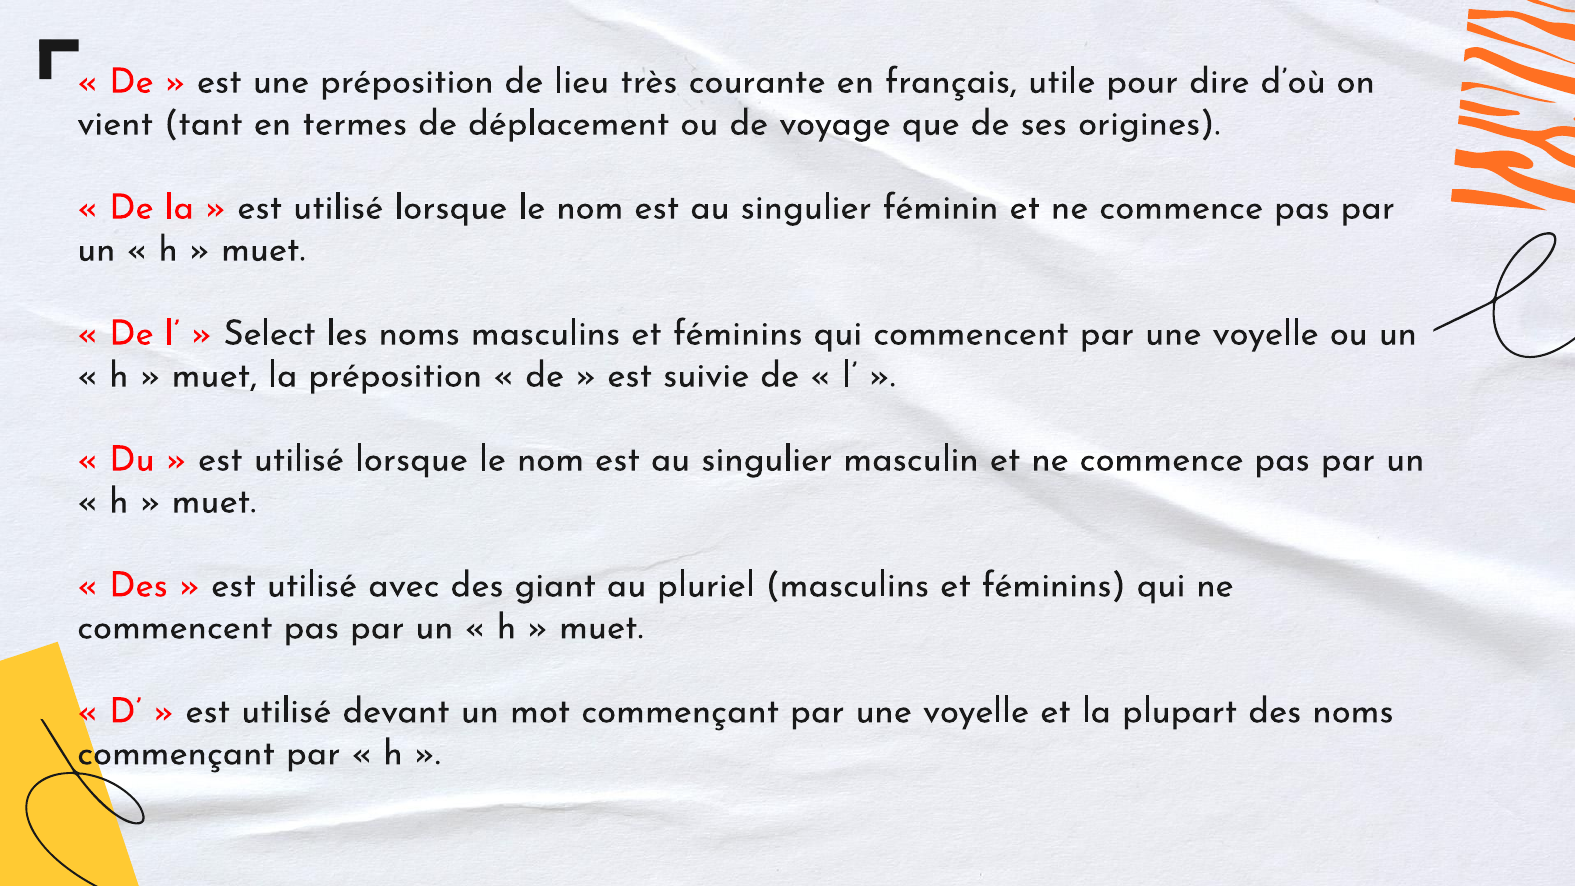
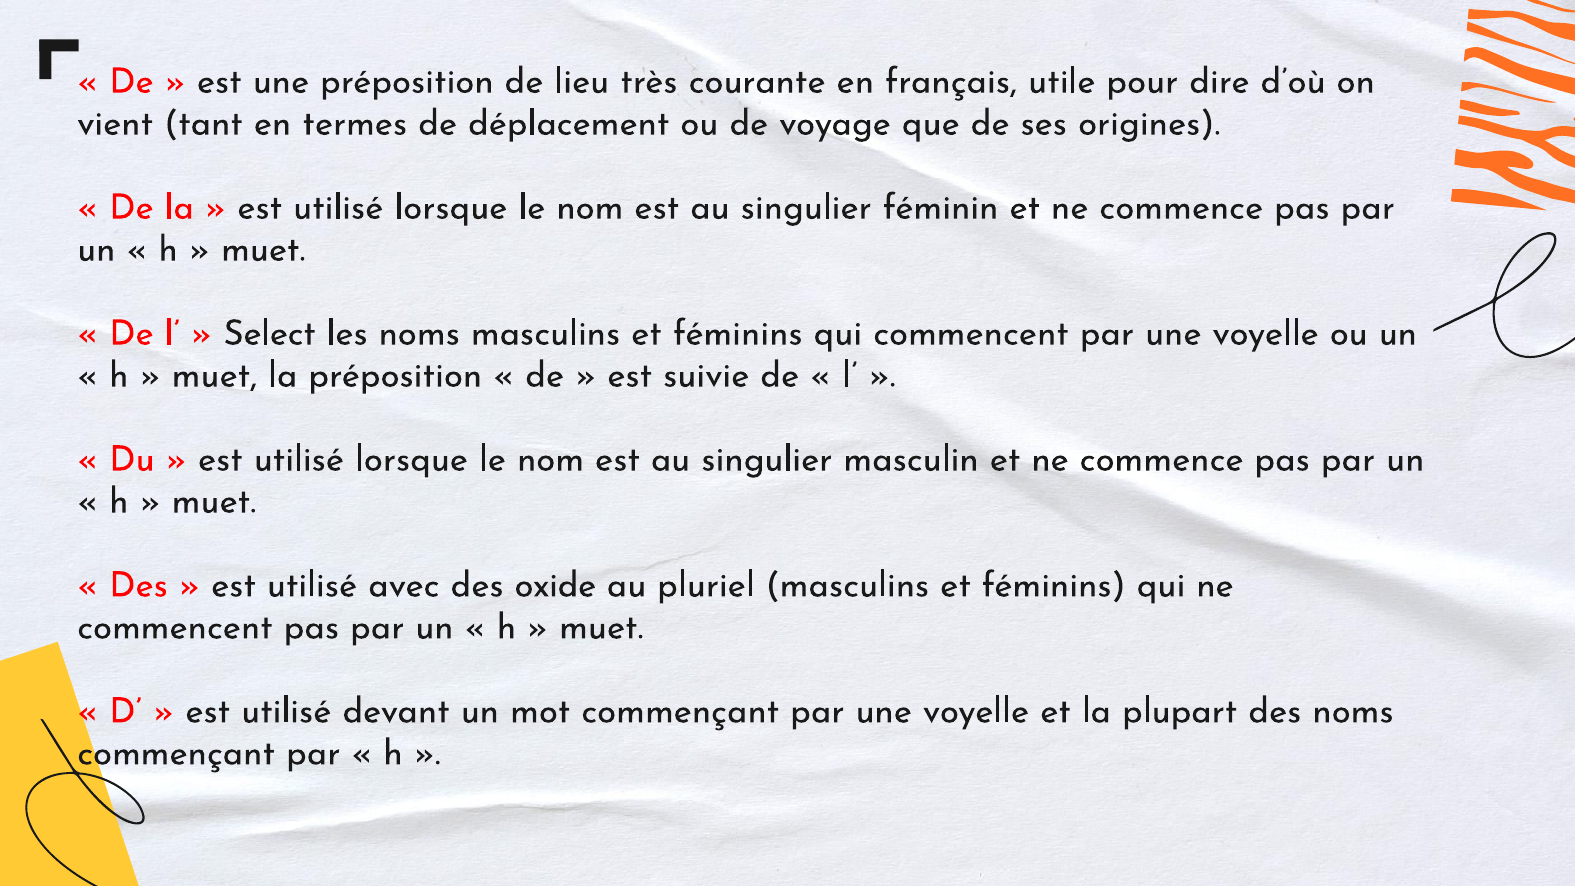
giant: giant -> oxide (555, 585)
